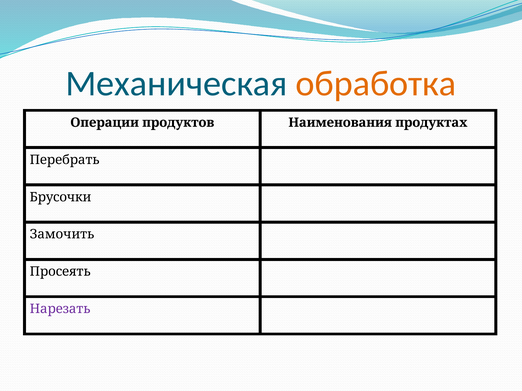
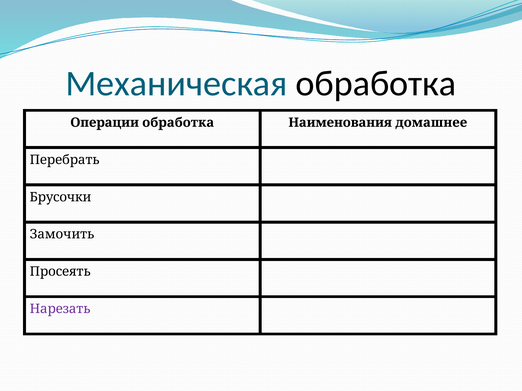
обработка colour: orange -> black (376, 84)
Операции продуктов: продуктов -> обработка (178, 123)
продуктах: продуктах -> домашнее (431, 123)
